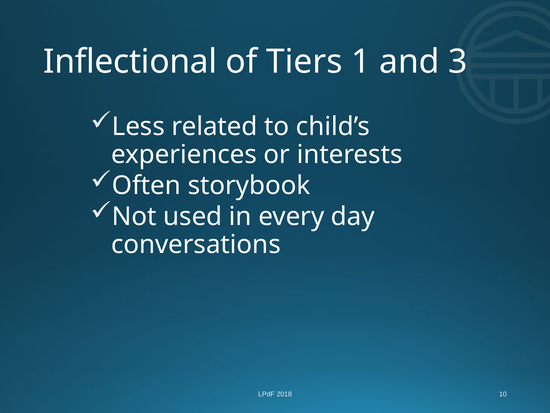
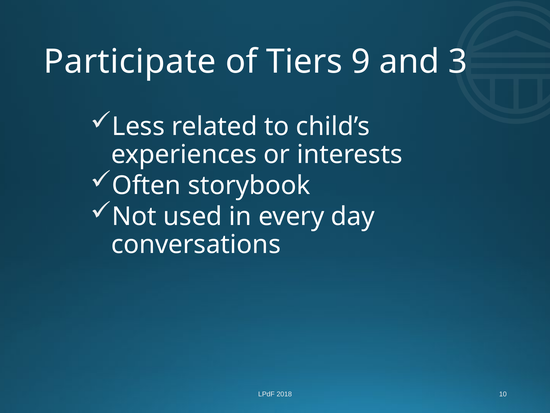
Inflectional: Inflectional -> Participate (130, 62)
1: 1 -> 9 (361, 62)
